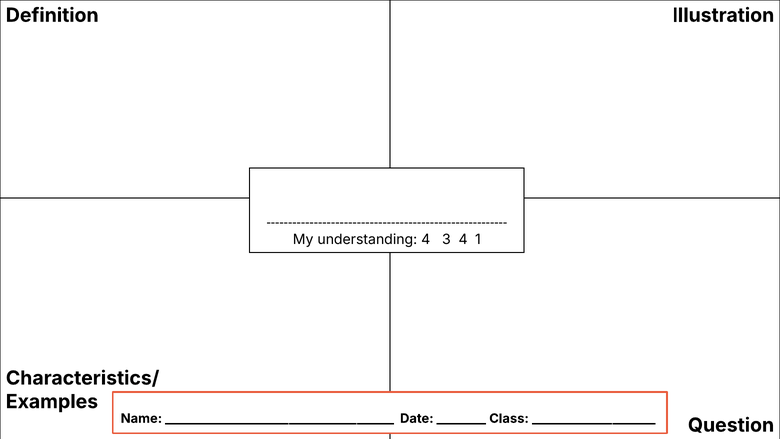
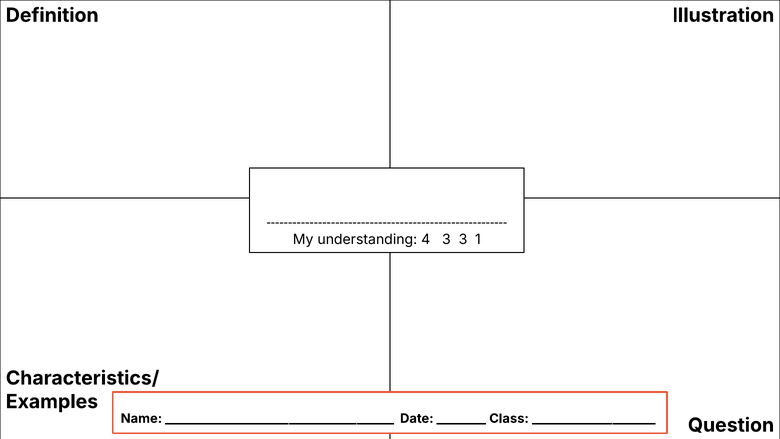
3 4: 4 -> 3 (463, 240)
